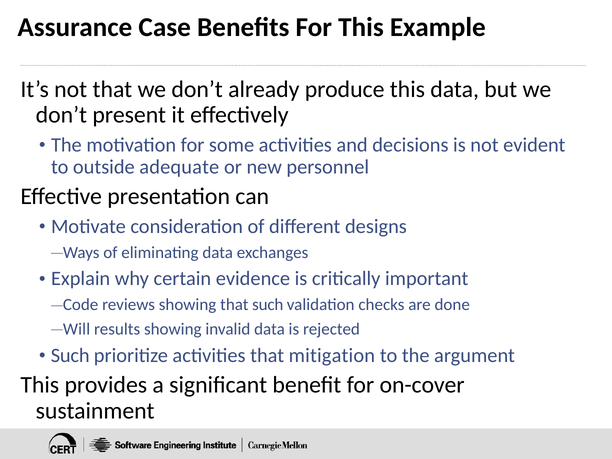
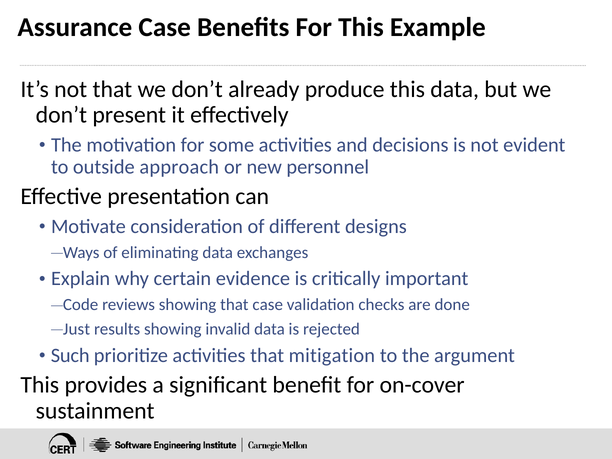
adequate: adequate -> approach (179, 167)
that such: such -> case (268, 305)
Will: Will -> Just (77, 329)
